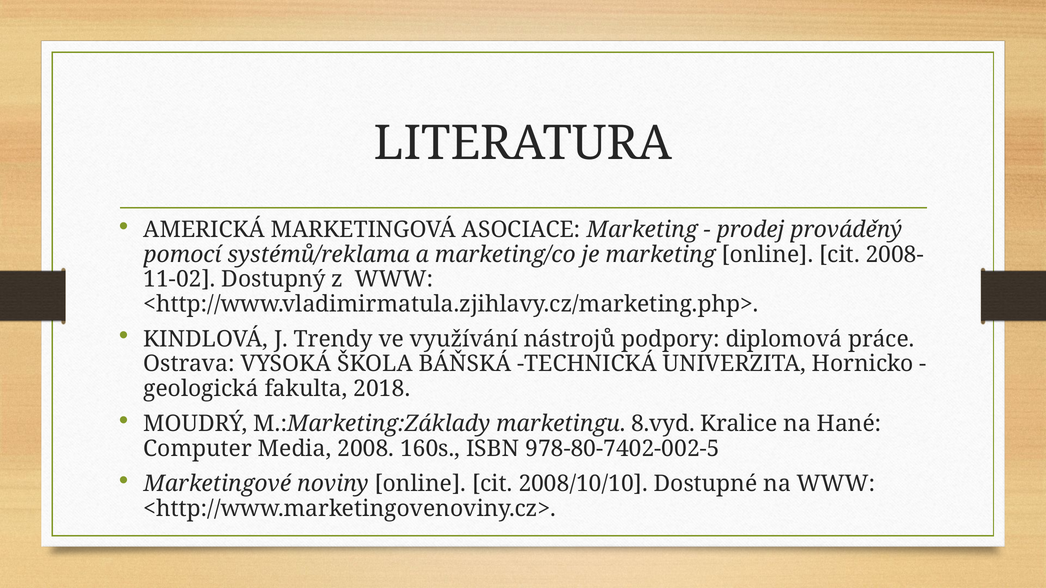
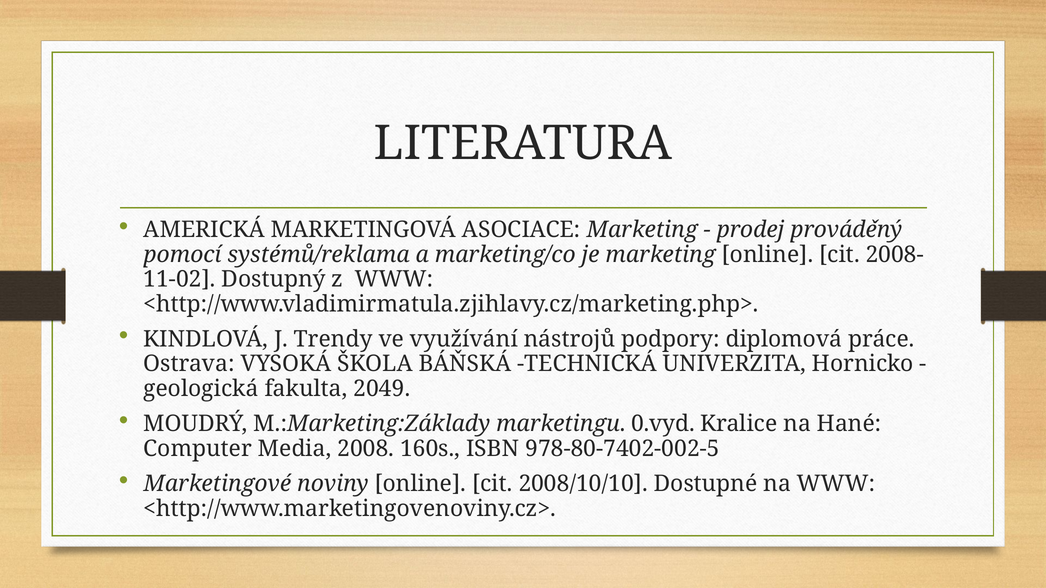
2018: 2018 -> 2049 (382, 389)
8.vyd: 8.vyd -> 0.vyd (663, 424)
